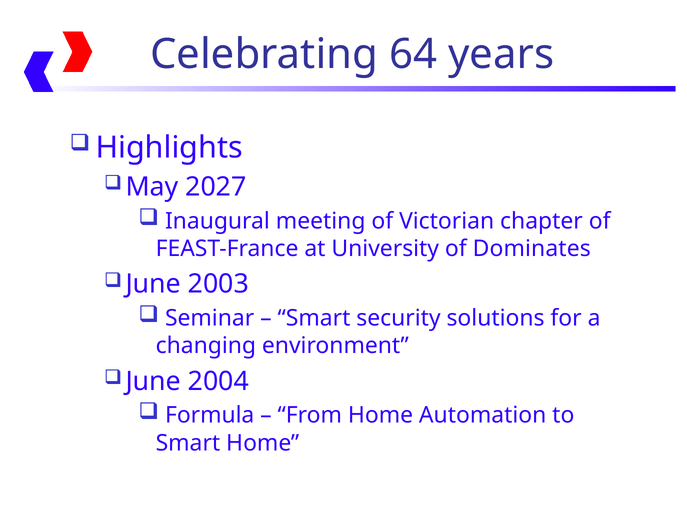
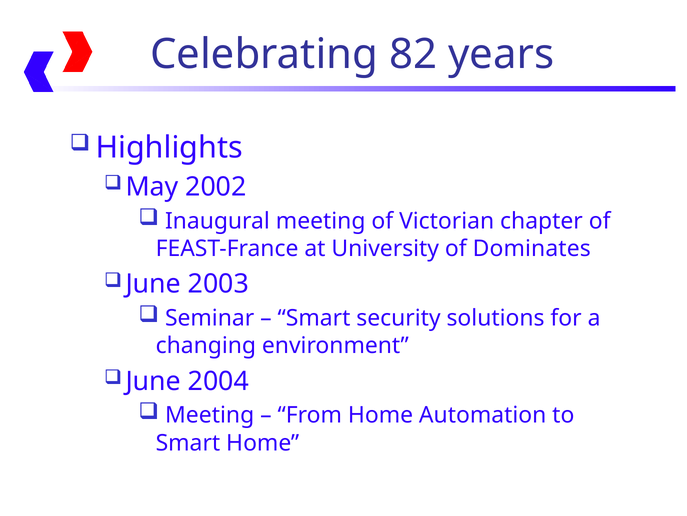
64: 64 -> 82 (413, 54)
2027: 2027 -> 2002 (216, 187)
Formula: Formula -> Meeting (210, 415)
